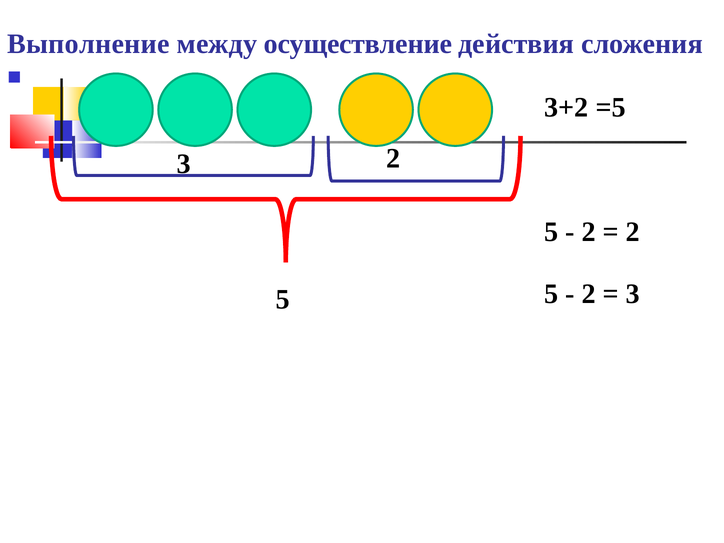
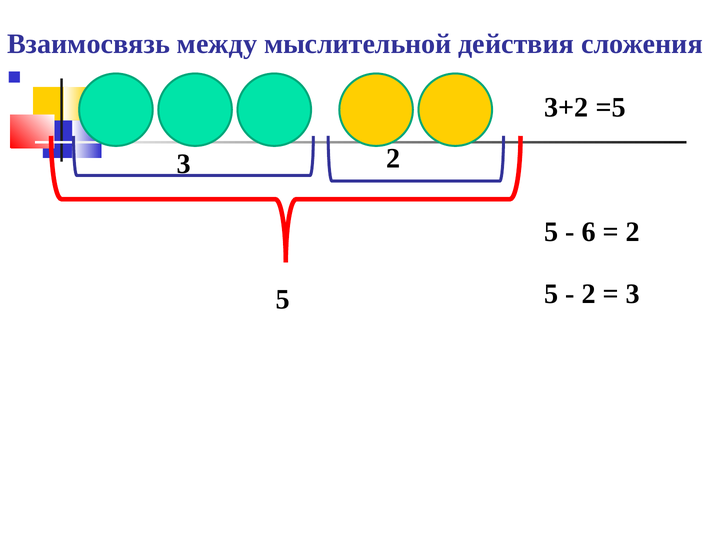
Выполнение: Выполнение -> Взаимосвязь (88, 44)
осуществление: осуществление -> мыслительной (358, 44)
2: 2 -> 6 (589, 232)
